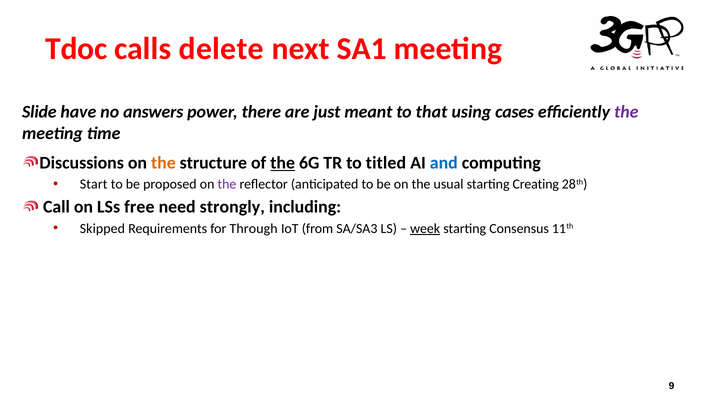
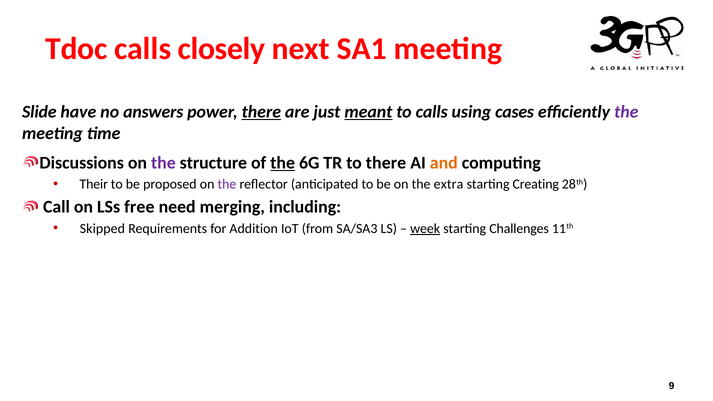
delete: delete -> closely (222, 49)
there underline: none -> present (261, 112)
meant underline: none -> present (368, 112)
to that: that -> calls (432, 112)
the colour: orange -> purple (163, 163)
to titled: titled -> there (386, 163)
and colour: blue -> orange (444, 163)
Start: Start -> Their (94, 184)
usual: usual -> extra (448, 184)
strongly: strongly -> merging (232, 207)
Through: Through -> Addition (254, 229)
Consensus: Consensus -> Challenges (519, 229)
